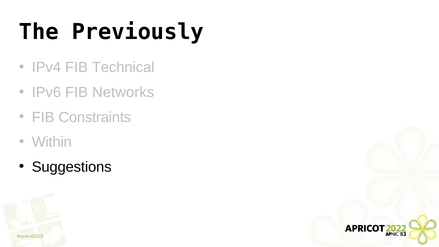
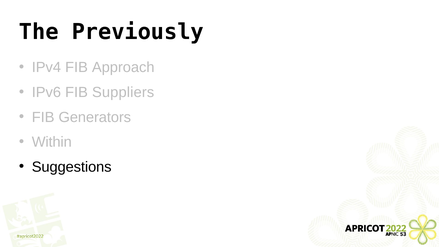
Technical: Technical -> Approach (123, 67)
Networks: Networks -> Suppliers (123, 92)
Constraints: Constraints -> Generators (95, 117)
